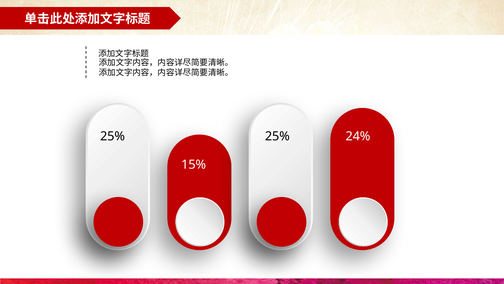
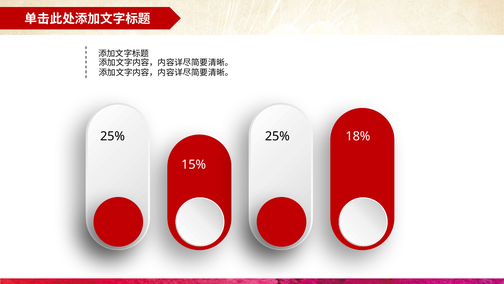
24%: 24% -> 18% (358, 136)
